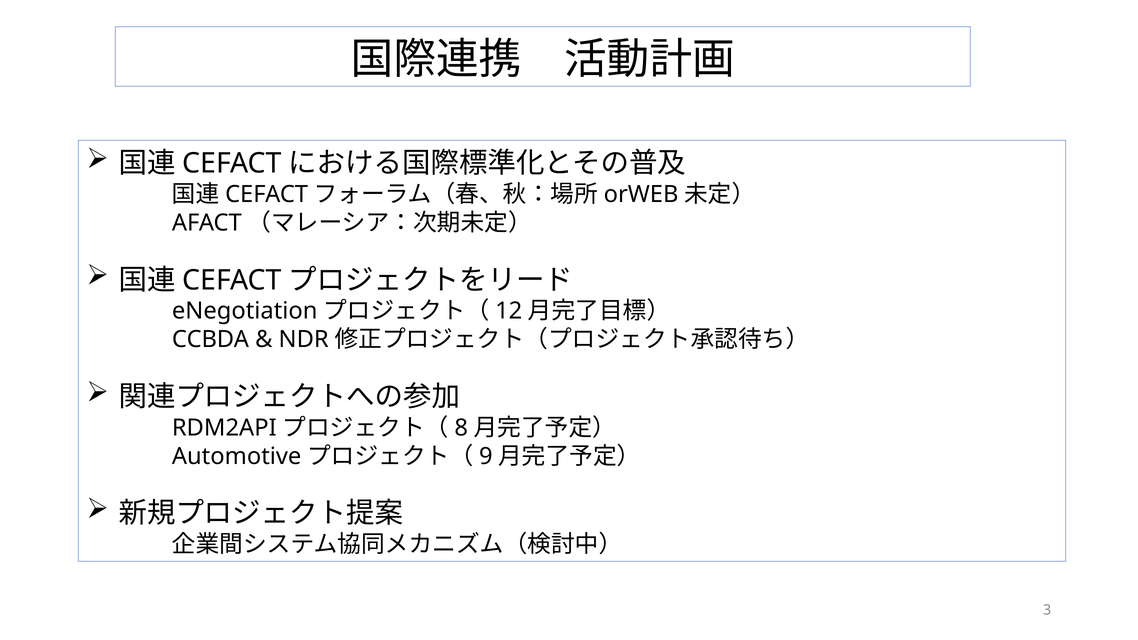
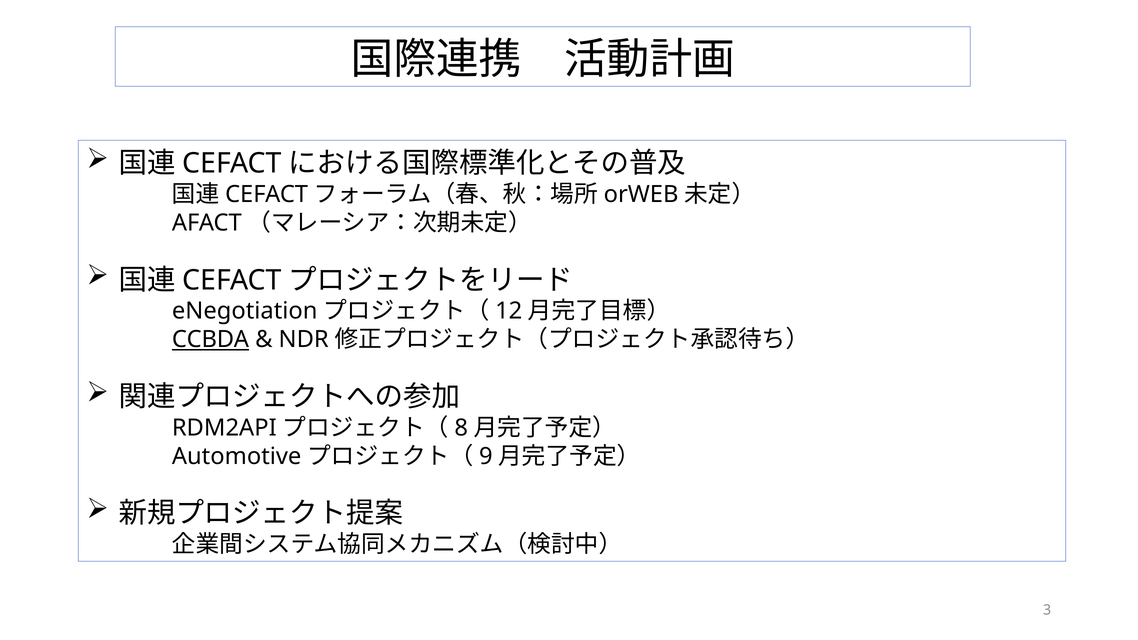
CCBDA underline: none -> present (210, 340)
